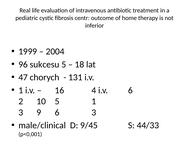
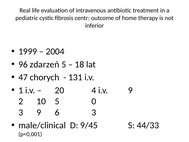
sukcesu: sukcesu -> zdarzeń (45, 64)
16: 16 -> 20 (59, 90)
i.v 6: 6 -> 9 (130, 90)
5 1: 1 -> 0 (94, 101)
